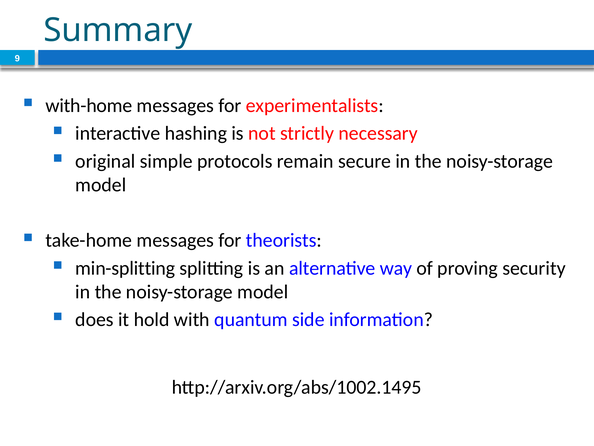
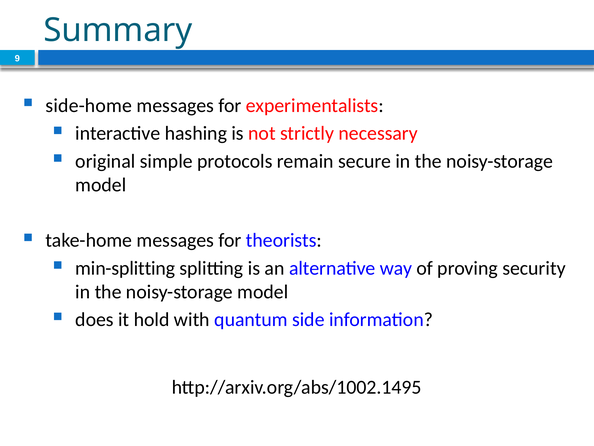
with-home: with-home -> side-home (89, 106)
